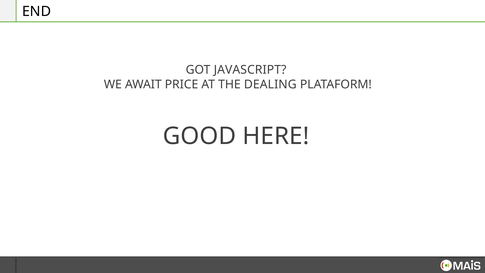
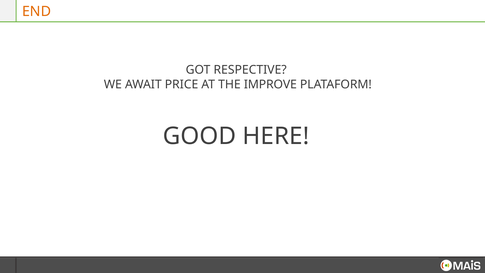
END colour: black -> orange (37, 11)
JAVASCRIPT: JAVASCRIPT -> RESPECTIVE (250, 70)
DEALING: DEALING -> IMPROVE (270, 84)
